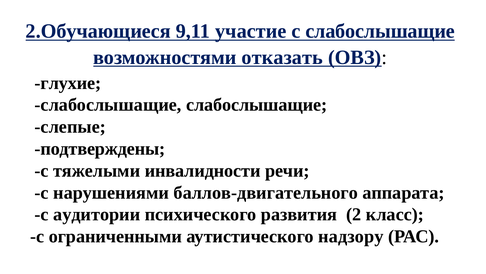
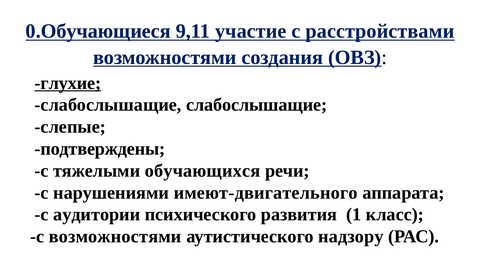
2.Обучающиеся: 2.Обучающиеся -> 0.Обучающиеся (98, 31)
с слабослышащие: слабослышащие -> расстройствами (380, 31)
отказать: отказать -> создания (282, 57)
глухие underline: none -> present (68, 83)
инвалидности: инвалидности -> обучающихся (203, 170)
баллов-двигательного: баллов-двигательного -> имеют-двигательного (266, 192)
2: 2 -> 1 (354, 214)
с ограниченными: ограниченными -> возможностями (115, 236)
